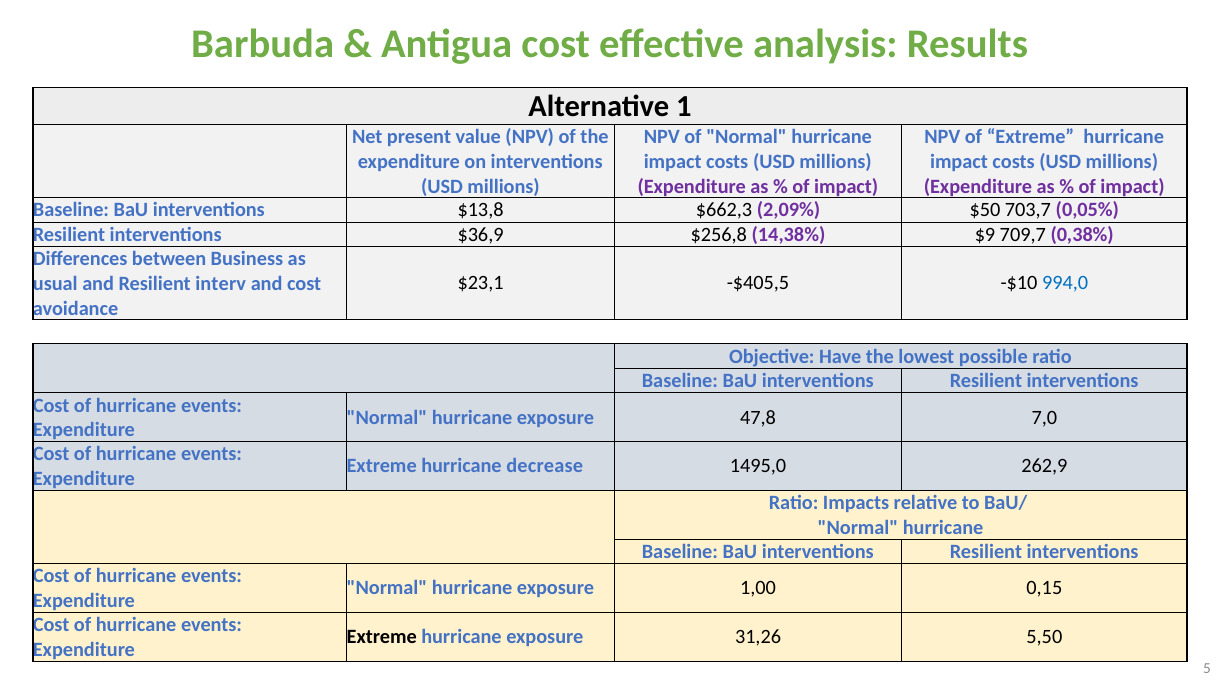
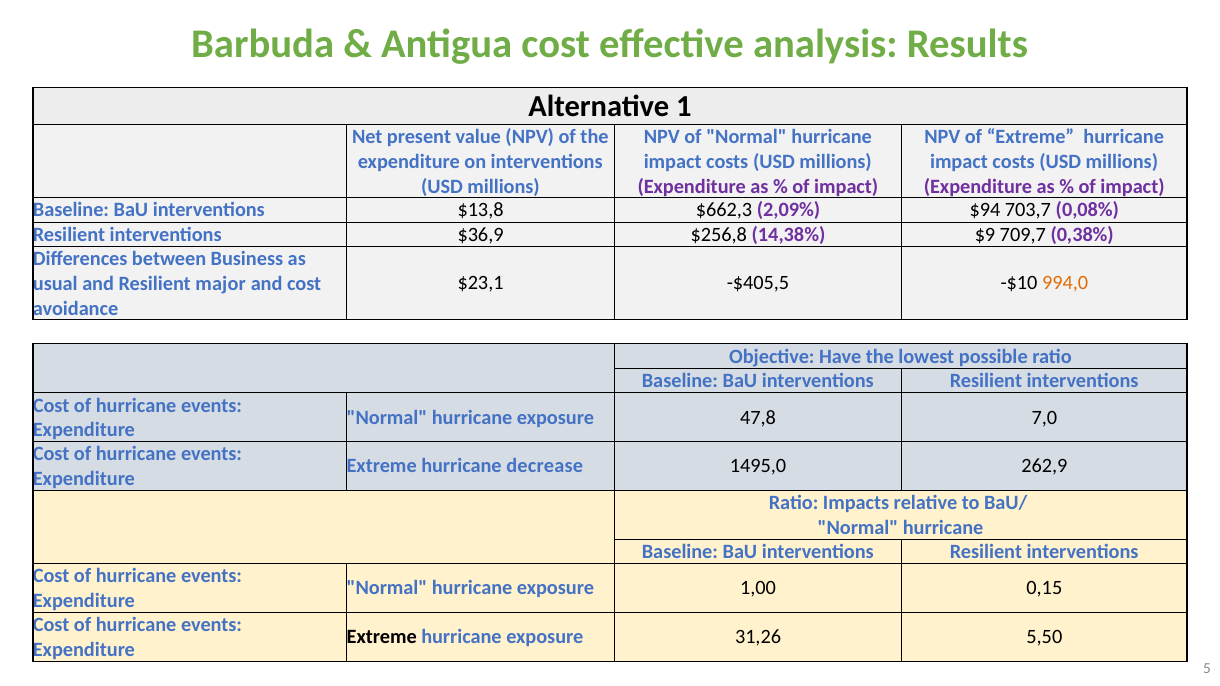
$50: $50 -> $94 (985, 210)
0,05%: 0,05% -> 0,08% (1087, 210)
994,0 colour: blue -> orange (1065, 283)
interv: interv -> major (221, 284)
